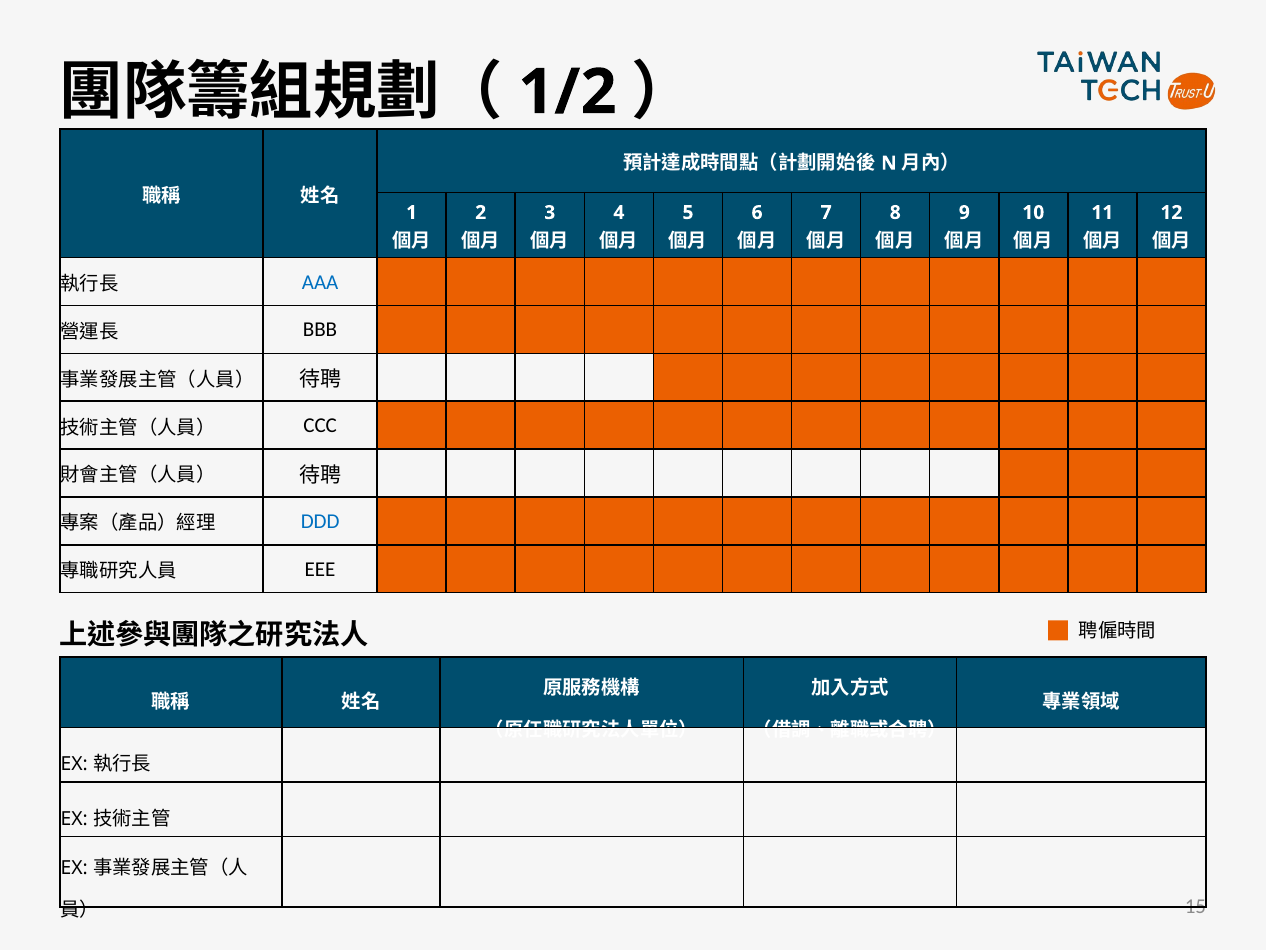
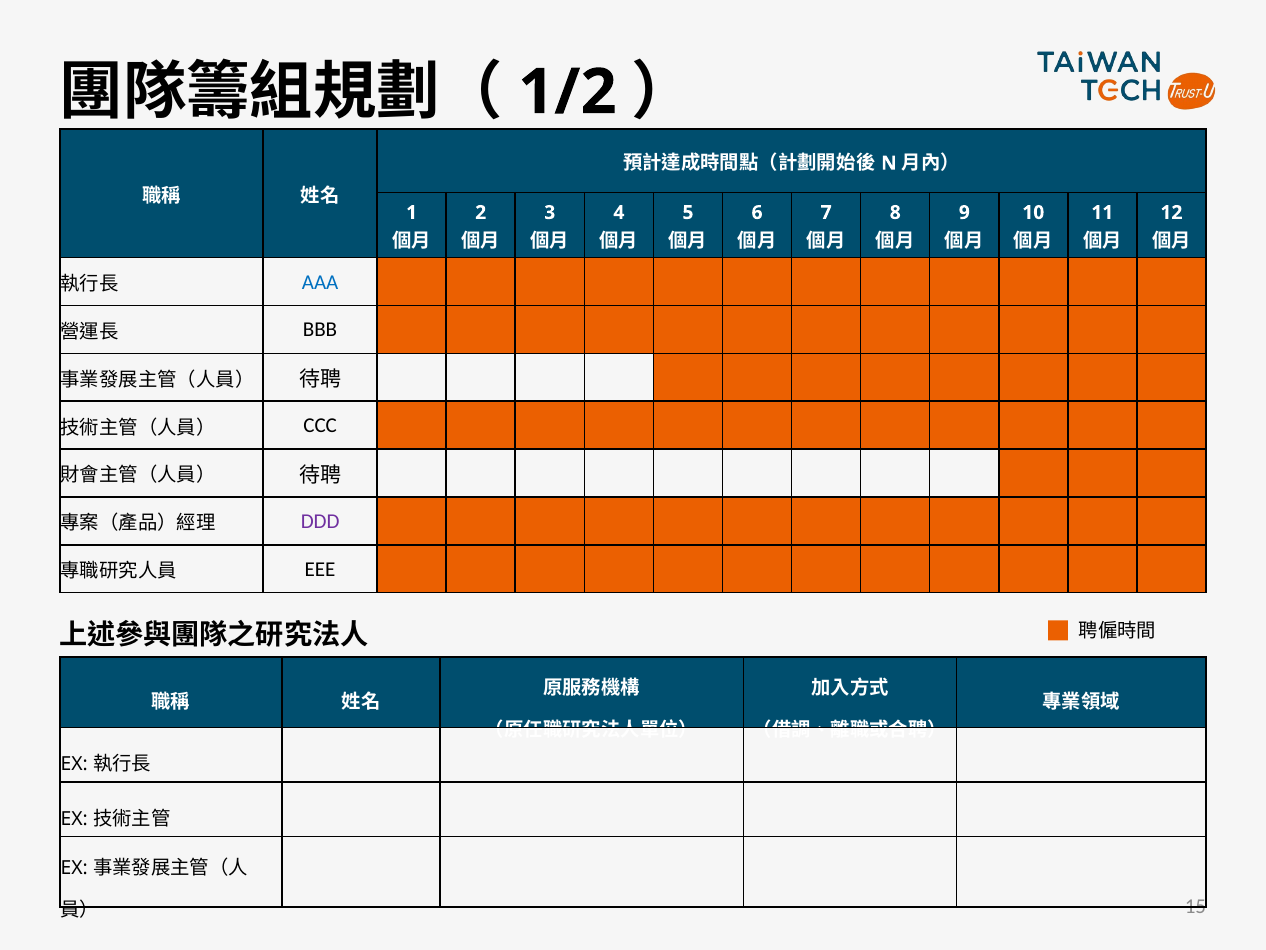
DDD colour: blue -> purple (320, 521)
